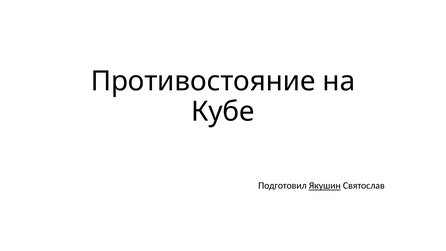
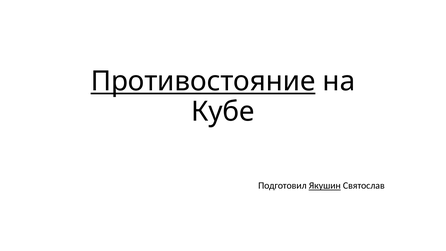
Противостояние underline: none -> present (203, 81)
